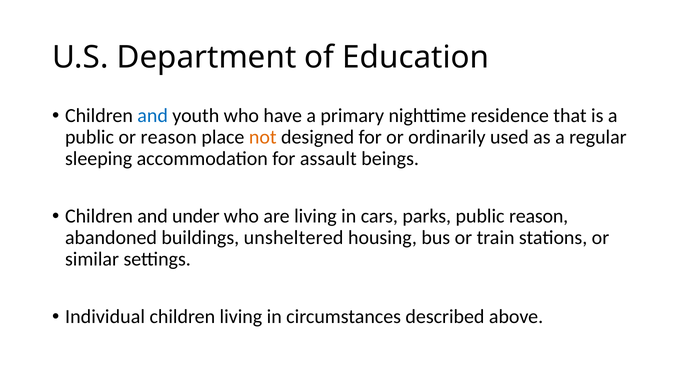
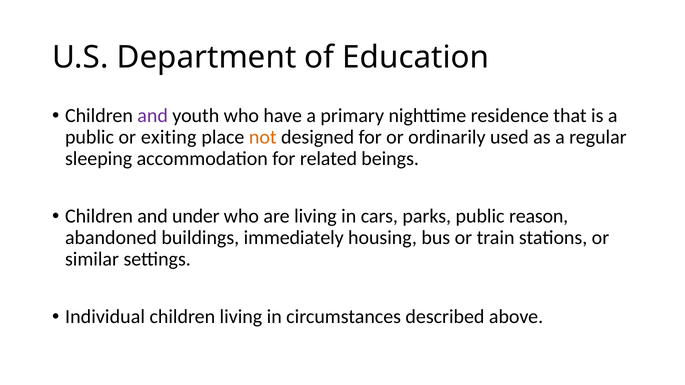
and colour: blue -> purple (153, 116)
or reason: reason -> exiting (169, 137)
assault: assault -> related (328, 159)
unsheltered: unsheltered -> immediately (294, 238)
